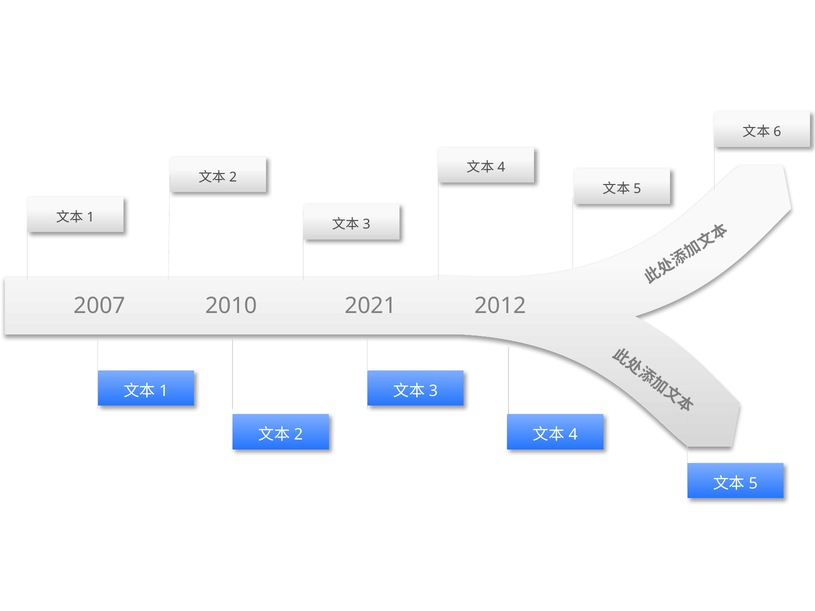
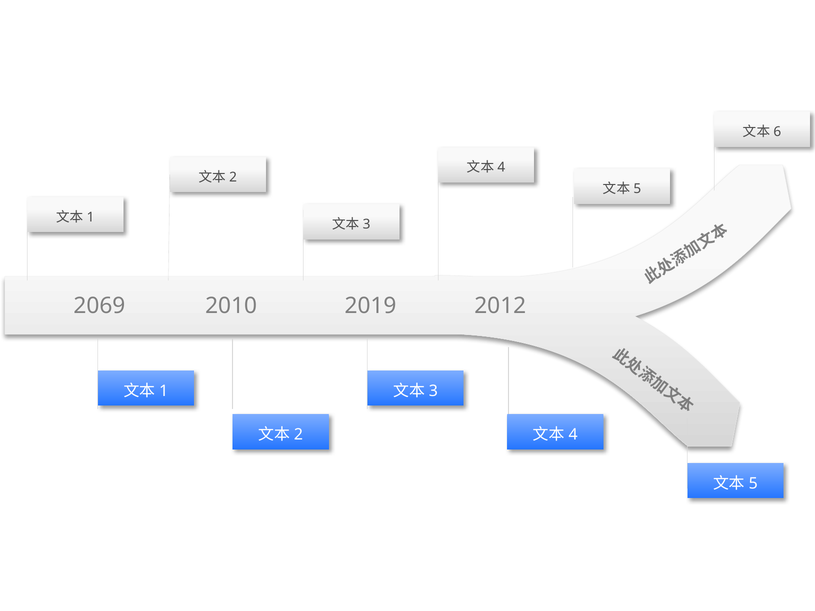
2007: 2007 -> 2069 (99, 306)
2021: 2021 -> 2019 (370, 306)
